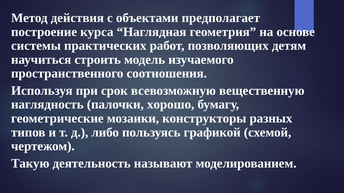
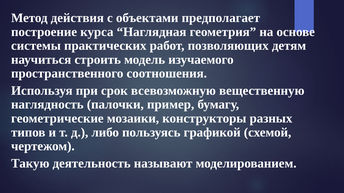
хорошо: хорошо -> пример (171, 105)
